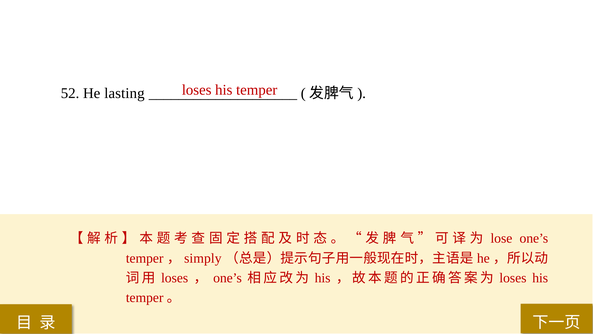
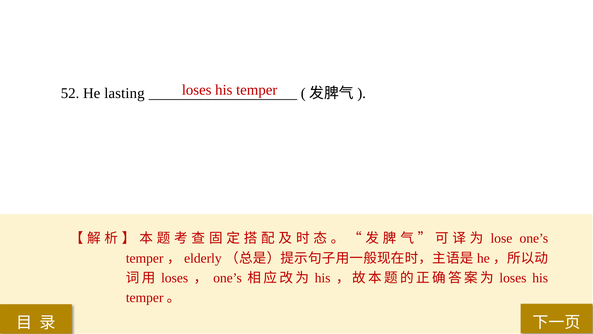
simply: simply -> elderly (203, 258)
